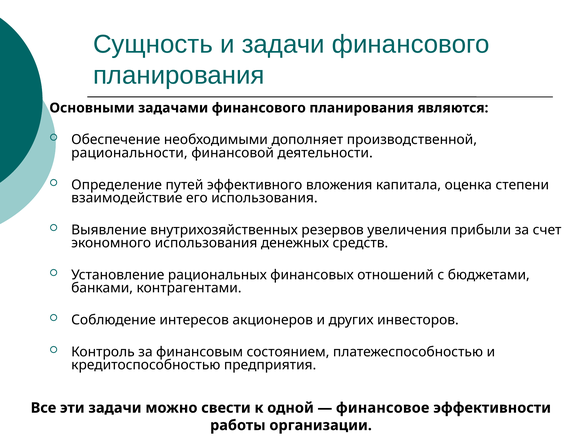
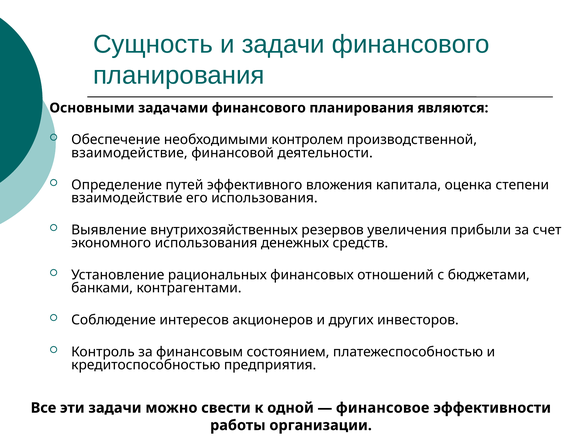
дополняет: дополняет -> контролем (307, 140)
рациональности: рациональности -> взаимодействие (129, 153)
